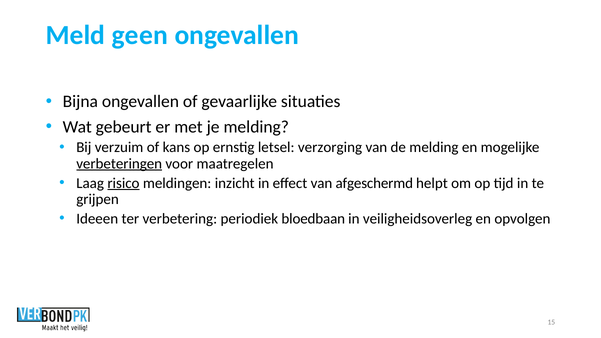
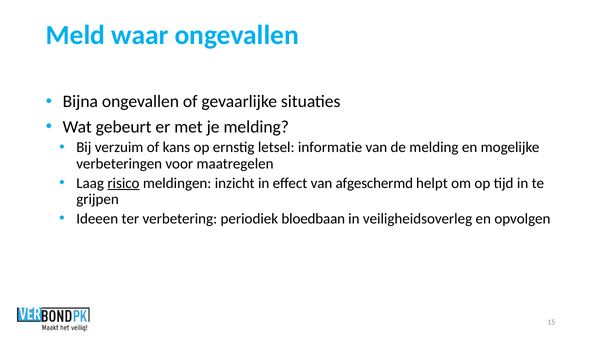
geen: geen -> waar (140, 35)
verzorging: verzorging -> informatie (330, 148)
verbeteringen underline: present -> none (119, 164)
